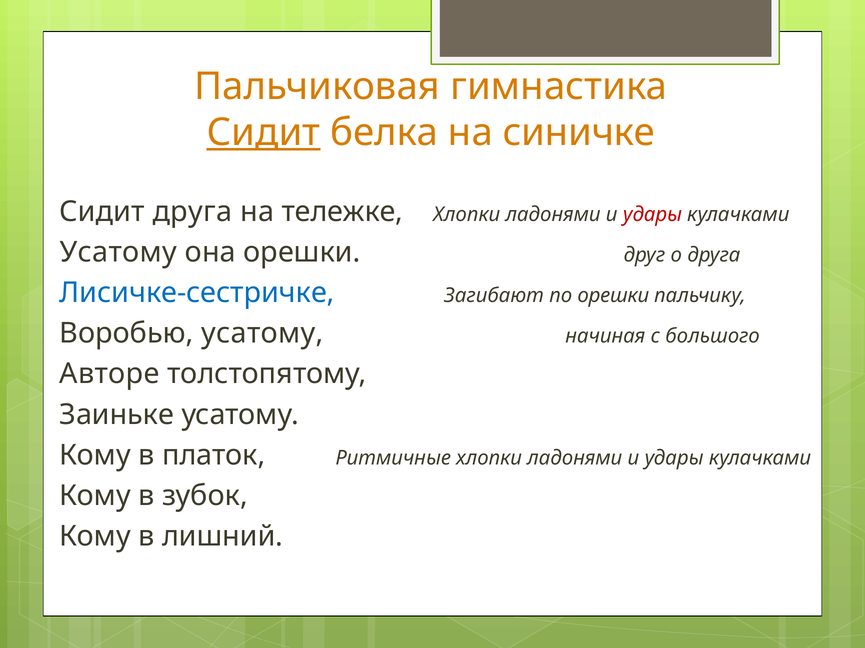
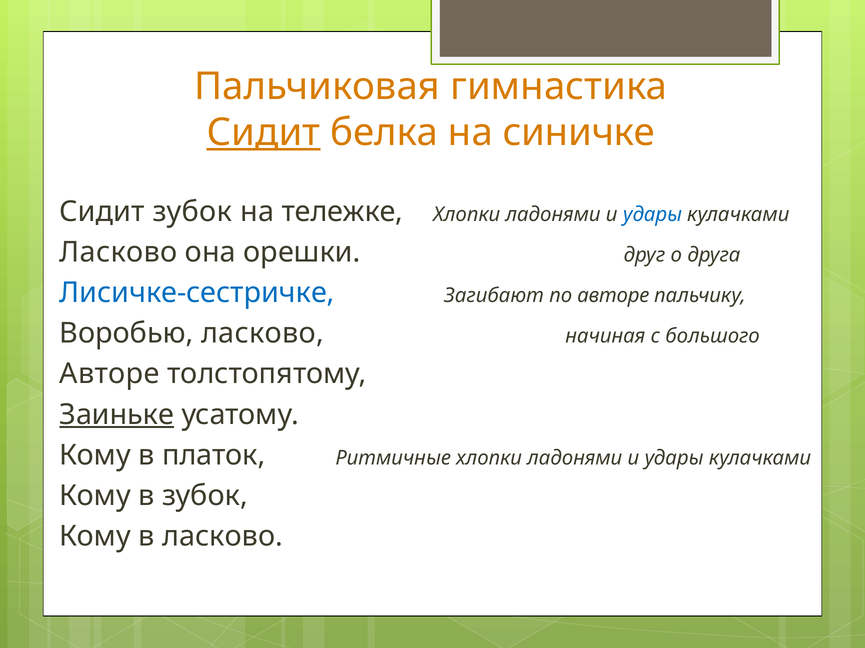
Сидит друга: друга -> зубок (192, 212)
удары colour: red -> blue (652, 215)
Усатому: Усатому -> Ласково (118, 253)
по орешки: орешки -> авторе (613, 296)
Воробью усатому: усатому -> ласково (262, 334)
Заиньке underline: none -> present (117, 415)
в лишний: лишний -> ласково (222, 537)
